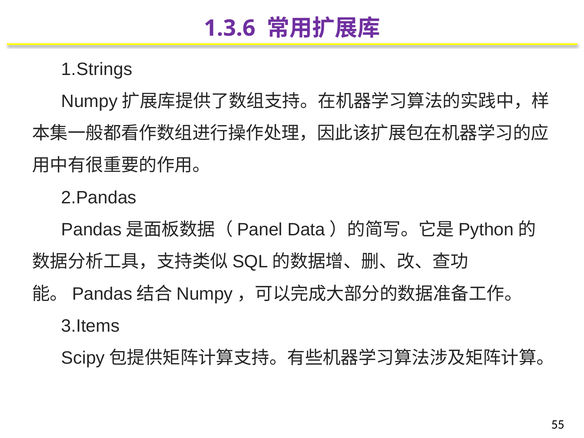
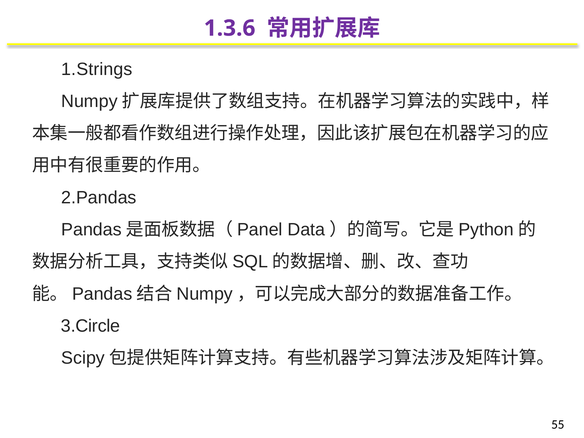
3.Items: 3.Items -> 3.Circle (91, 326)
